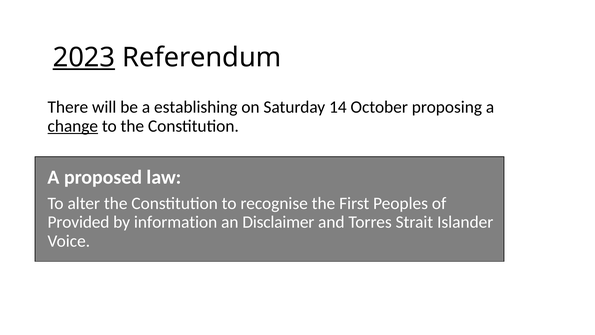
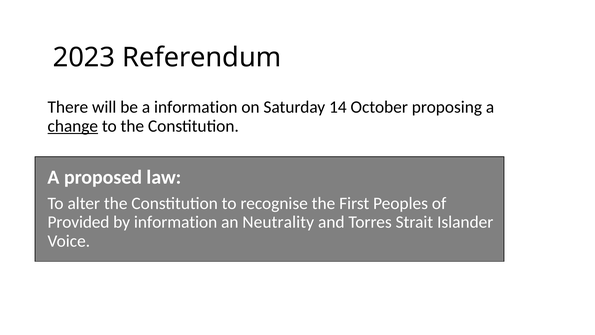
2023 underline: present -> none (84, 57)
a establishing: establishing -> information (196, 107)
Disclaimer: Disclaimer -> Neutrality (278, 222)
